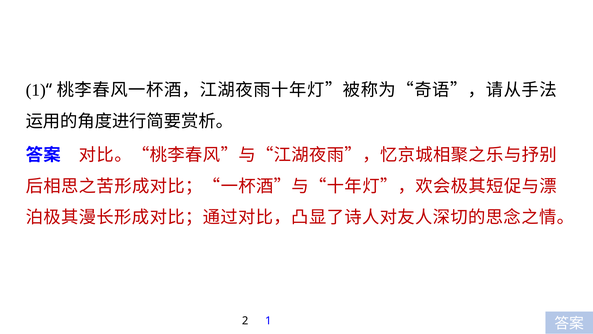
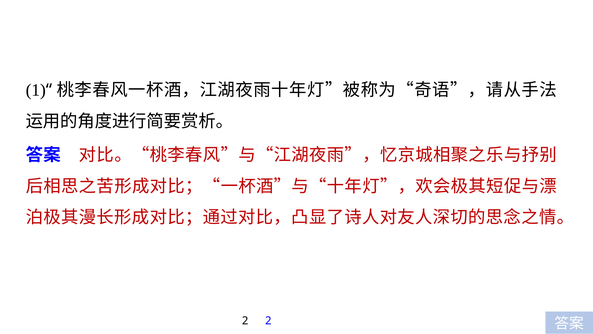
2 1: 1 -> 2 (268, 321)
